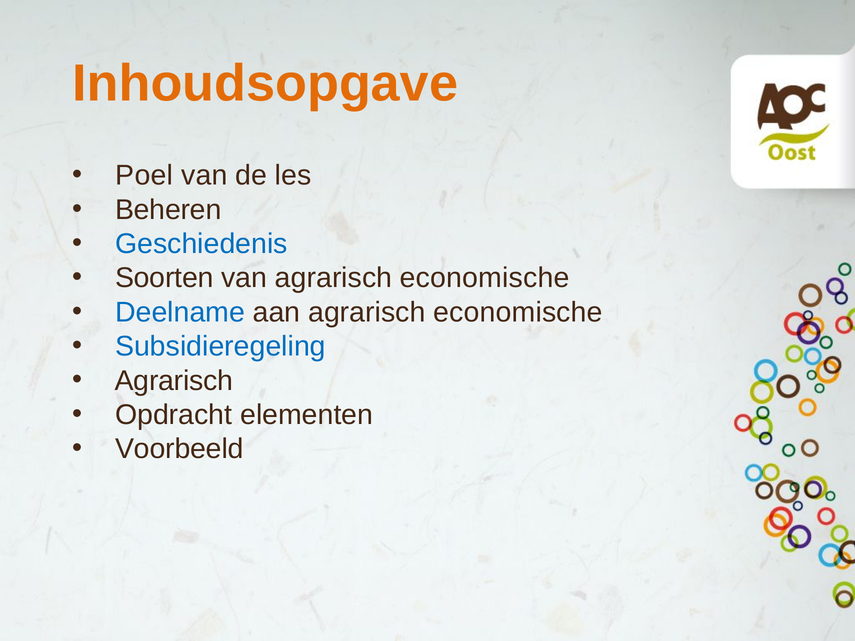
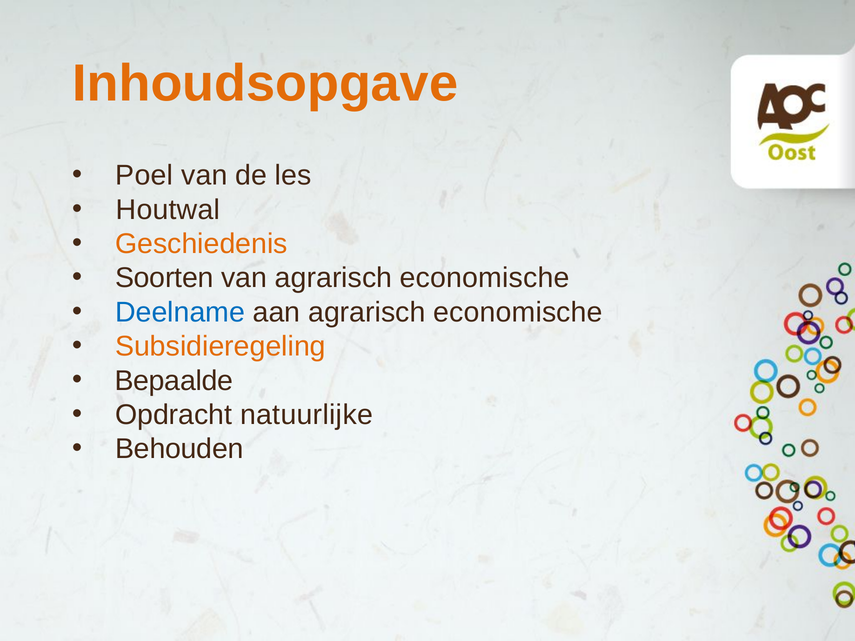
Beheren: Beheren -> Houtwal (168, 210)
Geschiedenis colour: blue -> orange (201, 244)
Subsidieregeling colour: blue -> orange (220, 347)
Agrarisch: Agrarisch -> Bepaalde (174, 381)
elementen: elementen -> natuurlijke (307, 415)
Voorbeeld: Voorbeeld -> Behouden (179, 449)
